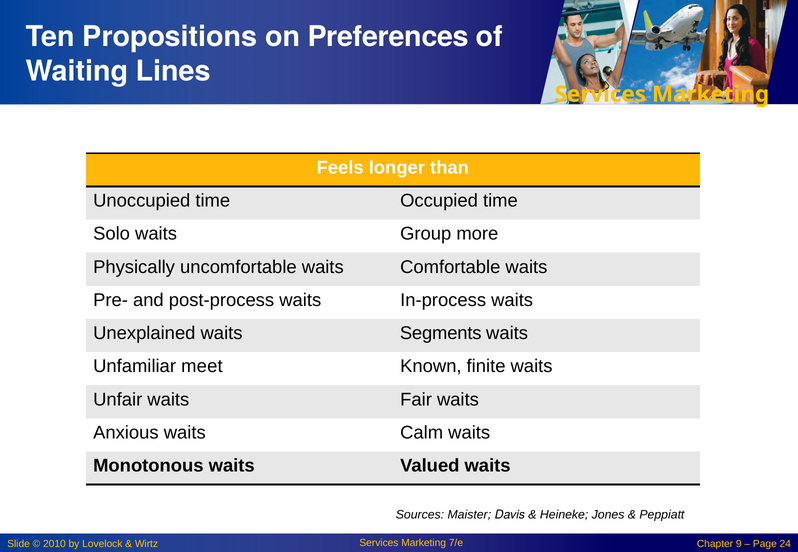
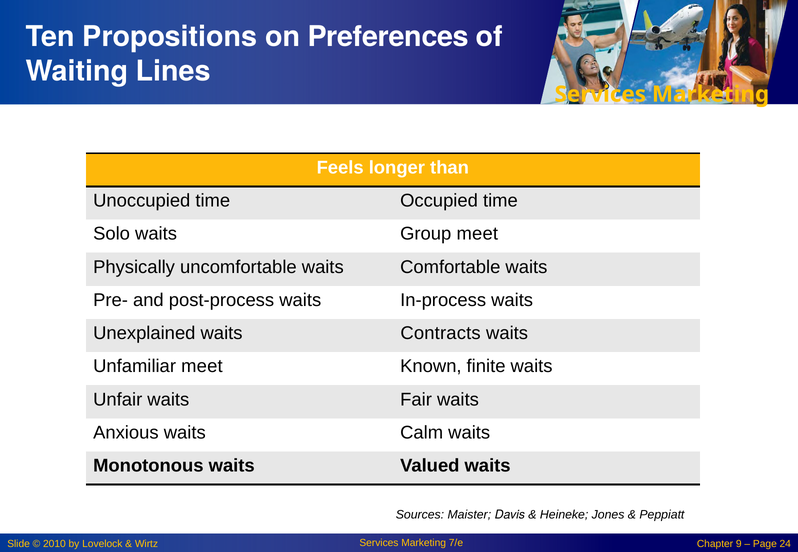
Group more: more -> meet (477, 234)
Segments: Segments -> Contracts (441, 334)
